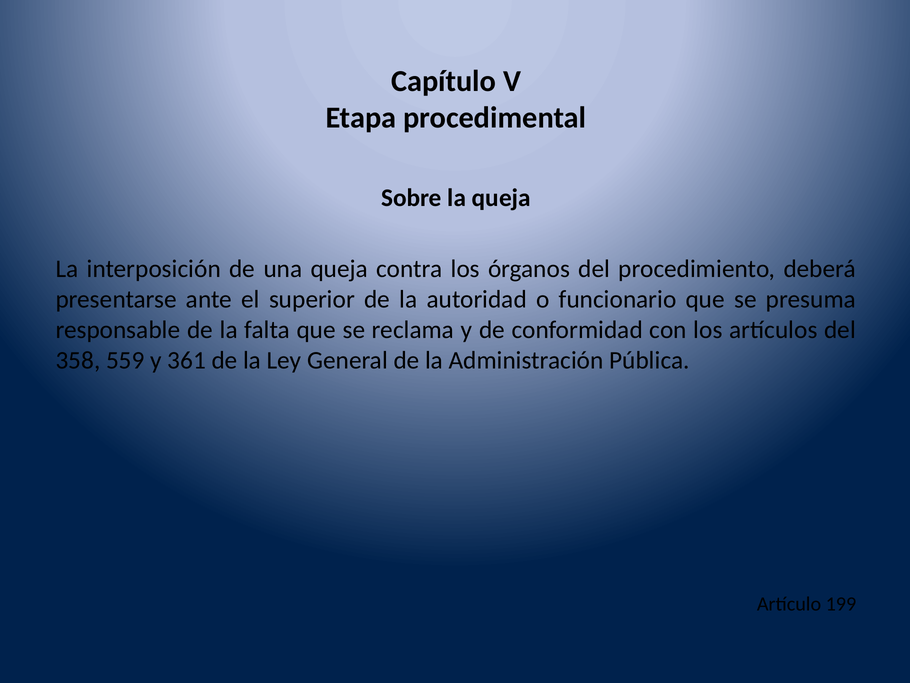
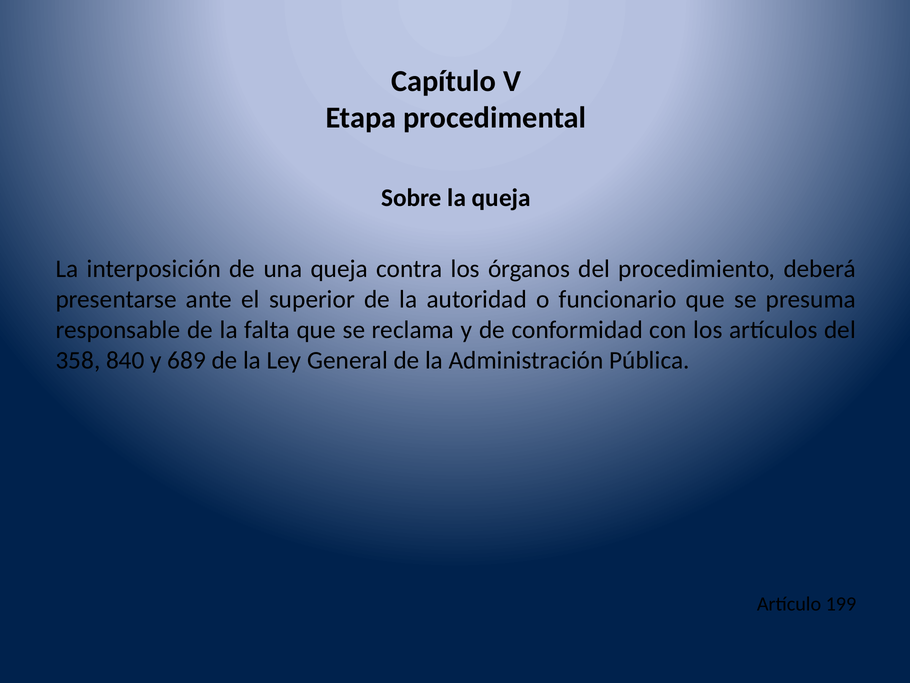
559: 559 -> 840 (125, 360)
361: 361 -> 689 (187, 360)
